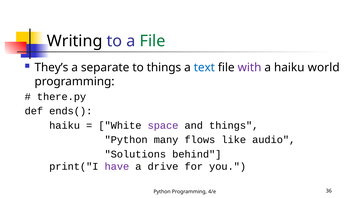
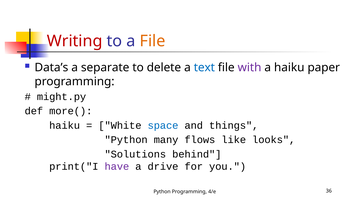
Writing colour: black -> red (75, 41)
File colour: green -> orange (153, 41)
They’s: They’s -> Data’s (51, 67)
to things: things -> delete (164, 67)
world: world -> paper (324, 67)
there.py: there.py -> might.py (62, 97)
ends(: ends( -> more( (71, 111)
space colour: purple -> blue (163, 125)
audio: audio -> looks (274, 140)
